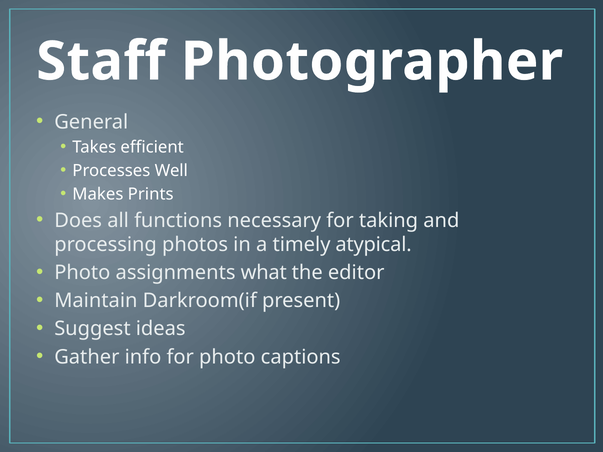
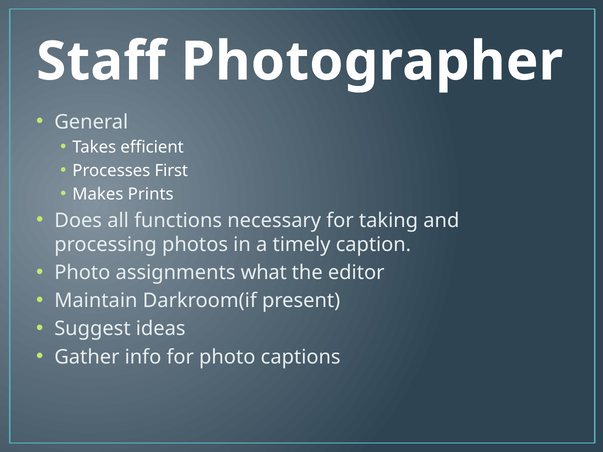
Well: Well -> First (171, 171)
atypical: atypical -> caption (373, 245)
